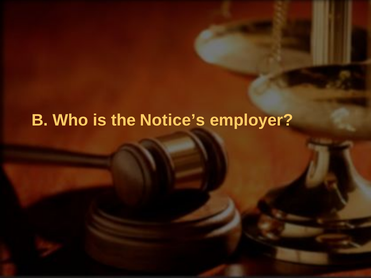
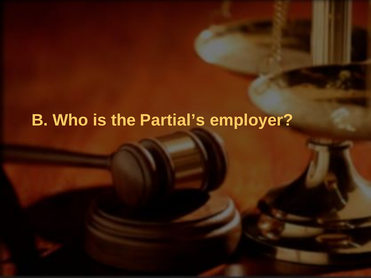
Notice’s: Notice’s -> Partial’s (172, 120)
